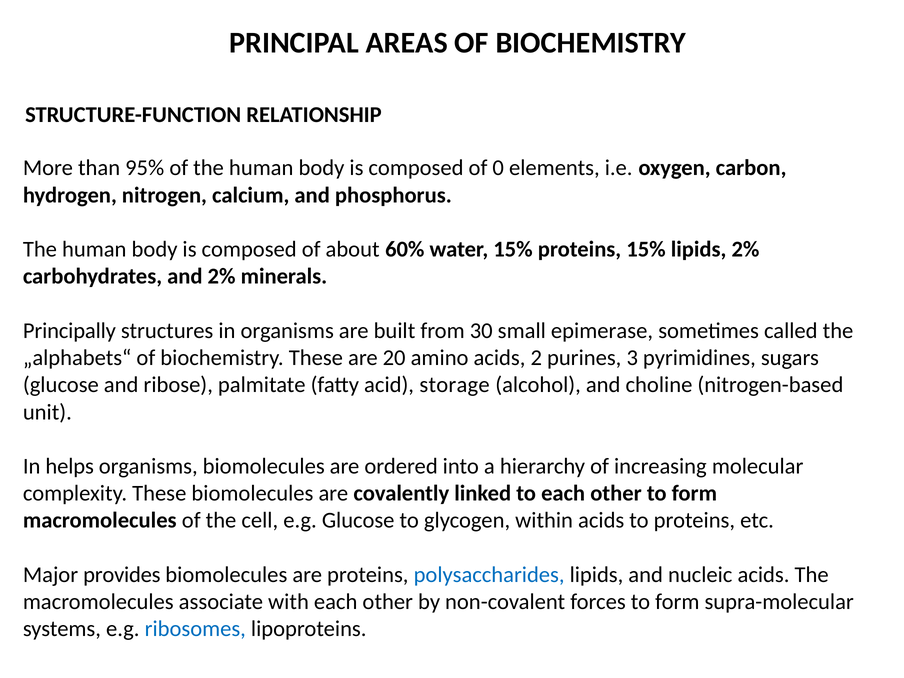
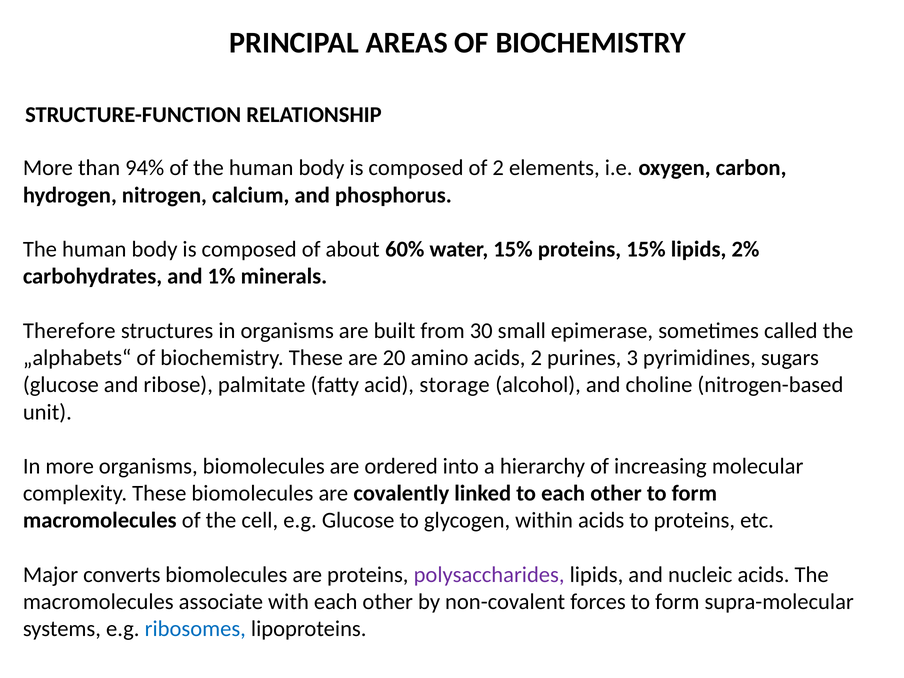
95%: 95% -> 94% (145, 168)
of 0: 0 -> 2 (498, 168)
and 2%: 2% -> 1% (222, 276)
Principally: Principally -> Therefore (69, 331)
In helps: helps -> more (70, 466)
provides: provides -> converts (122, 575)
polysaccharides colour: blue -> purple (489, 575)
